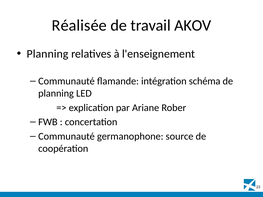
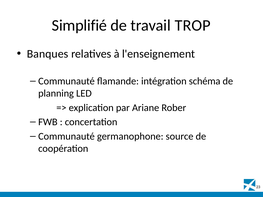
Réalisée: Réalisée -> Simplifié (79, 25)
AKOV: AKOV -> TROP (193, 25)
Planning: Planning -> Banques (48, 54)
